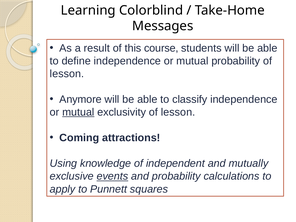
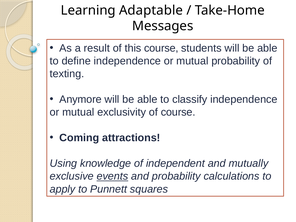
Colorblind: Colorblind -> Adaptable (151, 10)
lesson: lesson -> texting (67, 74)
mutual underline: present -> none (78, 112)
exclusivity of lesson: lesson -> course (178, 112)
